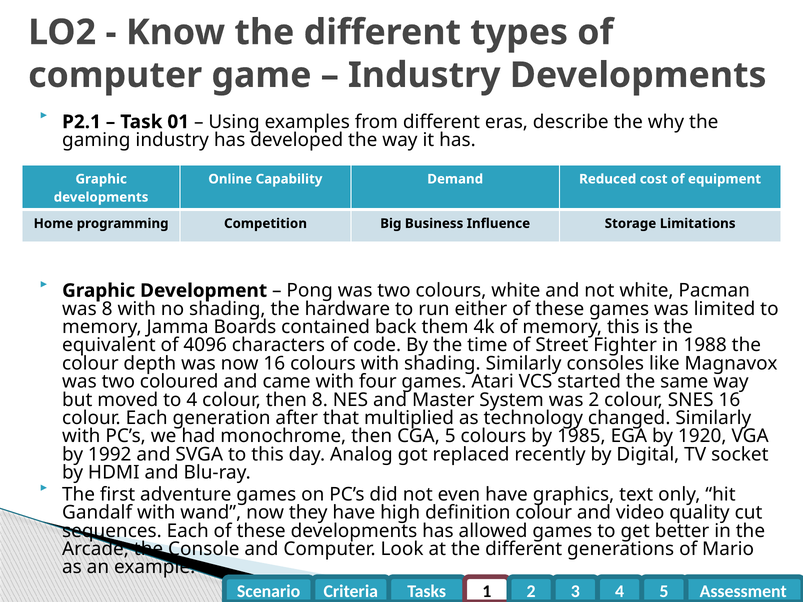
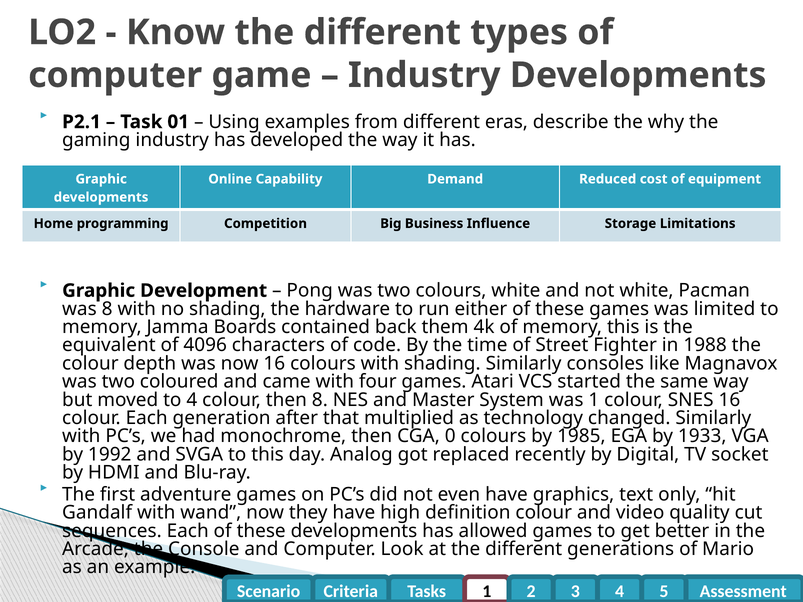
was 2: 2 -> 1 (594, 400)
CGA 5: 5 -> 0 (450, 436)
1920: 1920 -> 1933 (702, 436)
